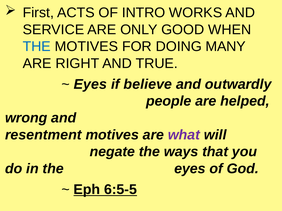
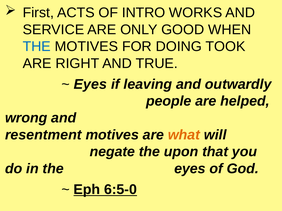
MANY: MANY -> TOOK (225, 47)
believe: believe -> leaving (148, 84)
what colour: purple -> orange (184, 135)
ways: ways -> upon (181, 152)
6:5-5: 6:5-5 -> 6:5-0 (120, 190)
